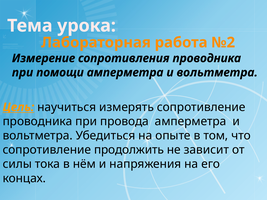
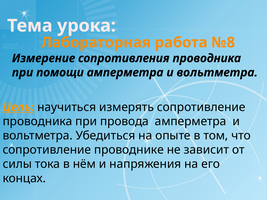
№2: №2 -> №8 (223, 43)
продолжить: продолжить -> проводнике (129, 150)
